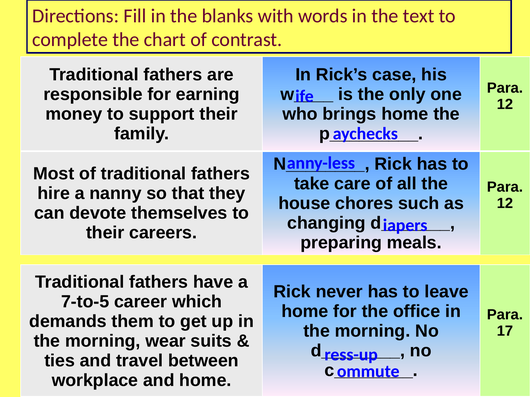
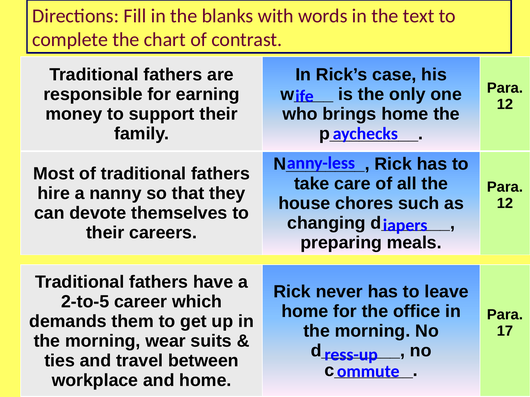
7-to-5: 7-to-5 -> 2-to-5 (85, 302)
